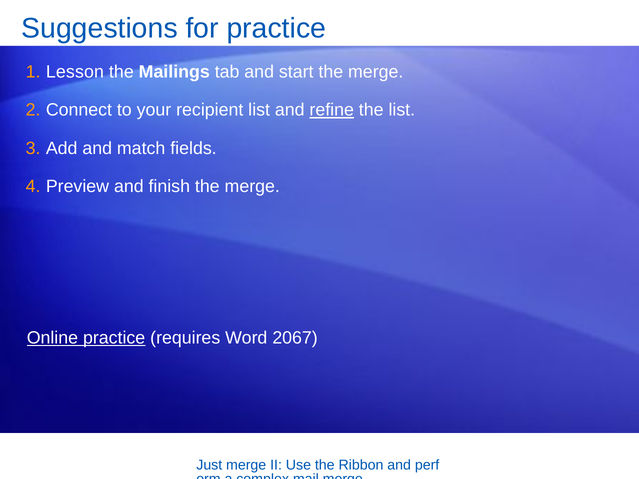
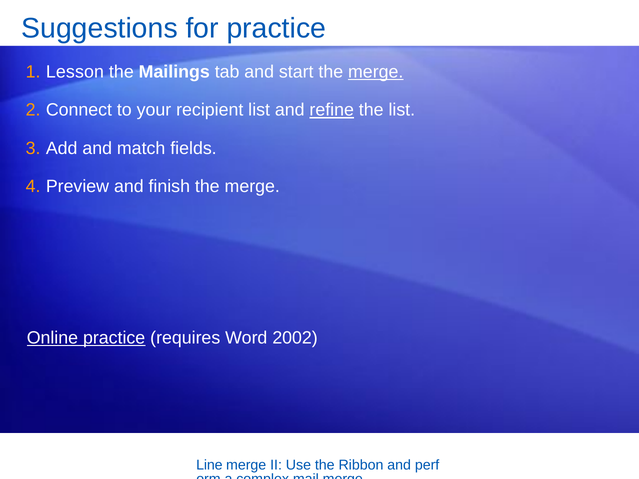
merge underline: none -> present (376, 72)
2067: 2067 -> 2002 (295, 338)
Just: Just -> Line (209, 465)
